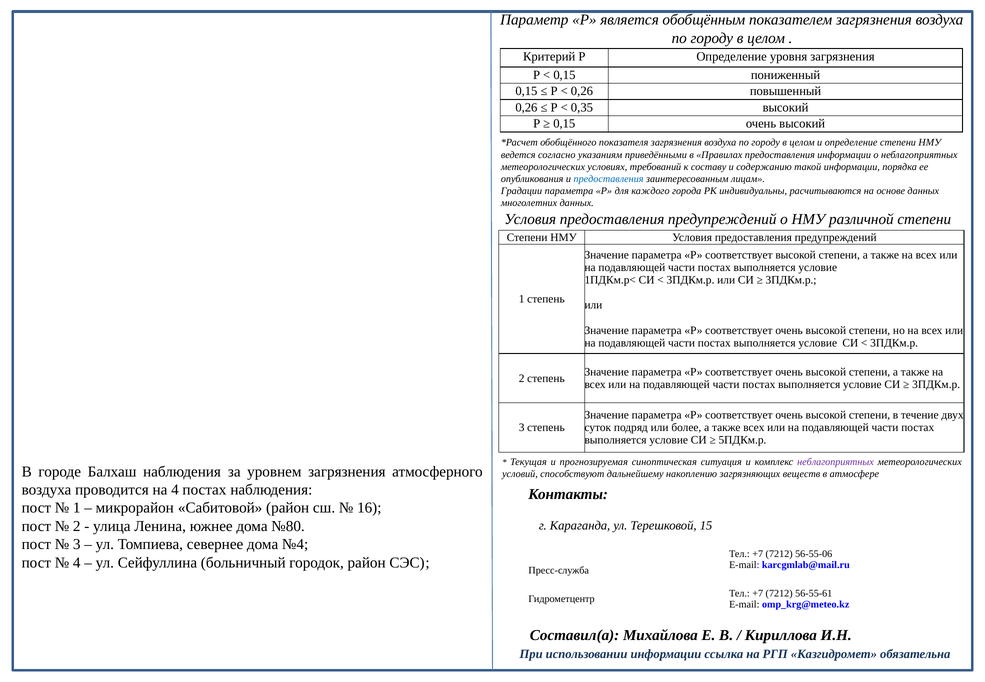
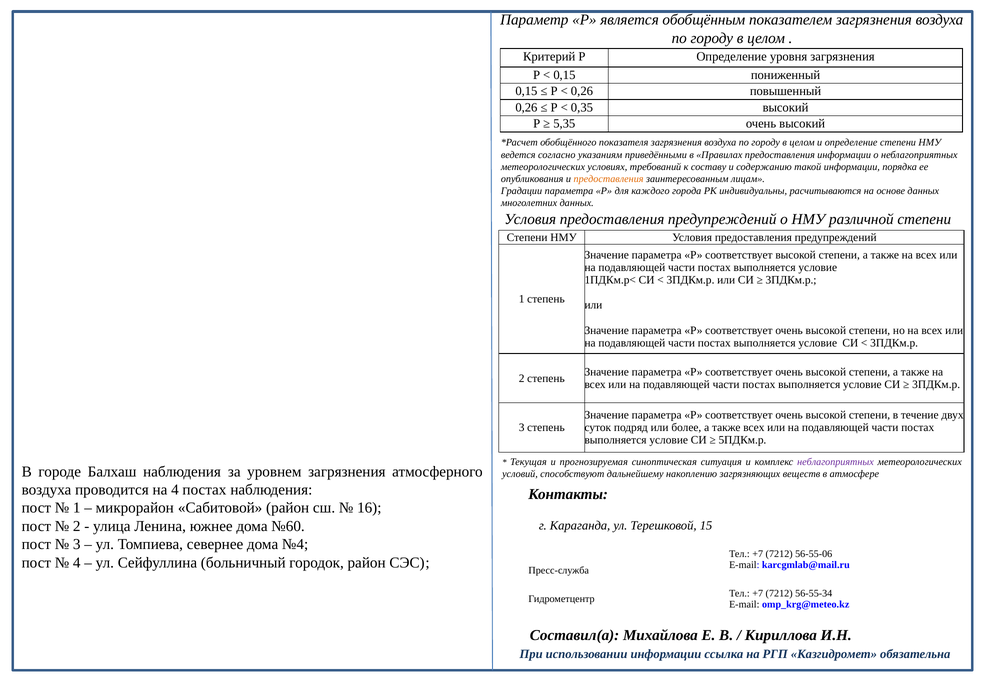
0,15: 0,15 -> 5,35 (564, 124)
предоставления colour: blue -> orange (609, 179)
№80: №80 -> №60 (288, 526)
56-55-61: 56-55-61 -> 56-55-34 (814, 593)
